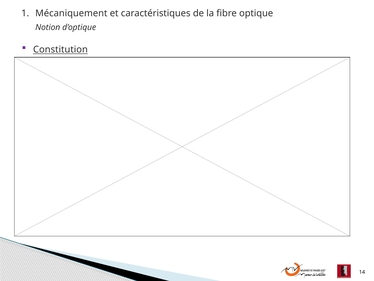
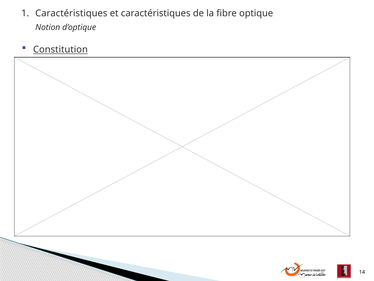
Mécaniquement: Mécaniquement -> Caractéristiques (71, 13)
